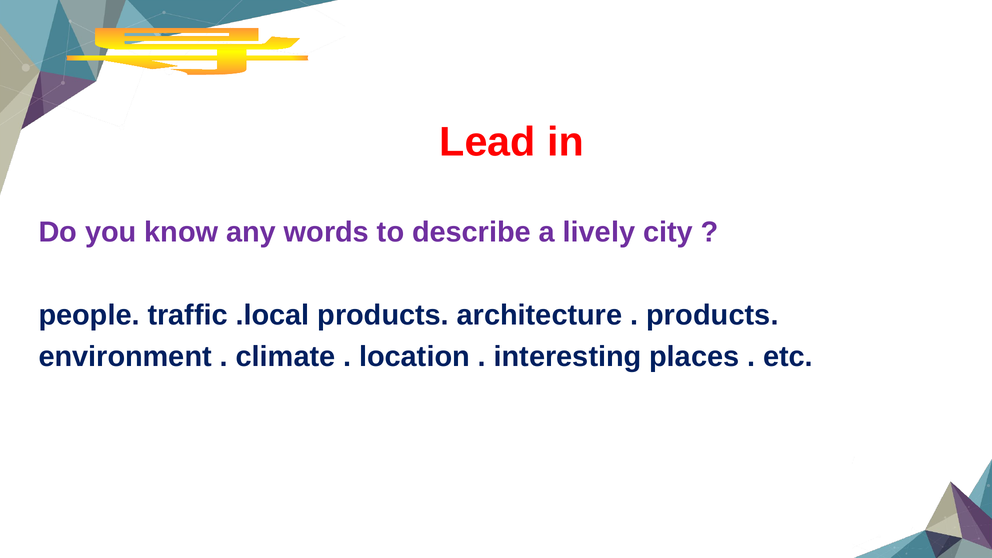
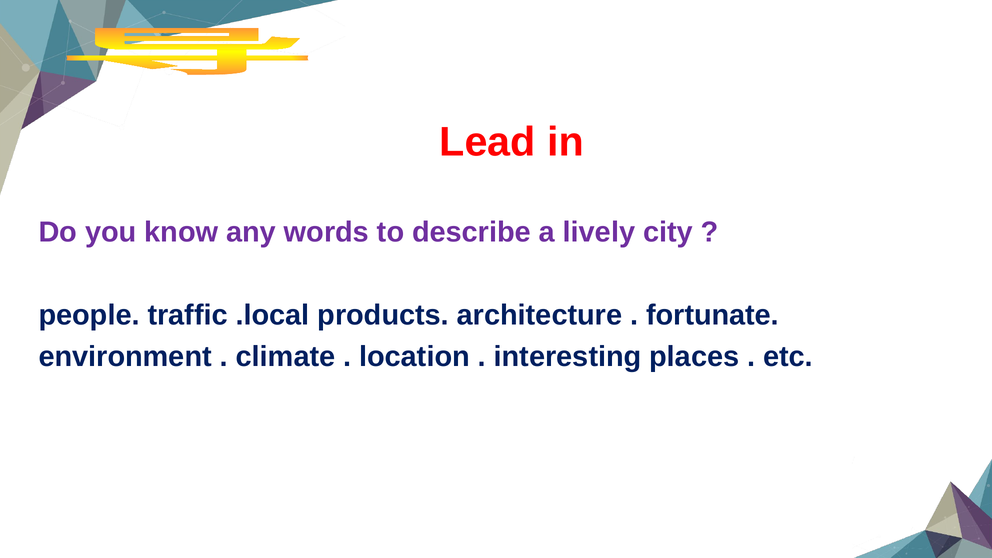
products: products -> fortunate (713, 315)
